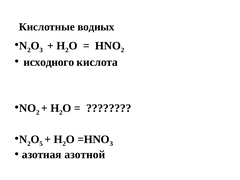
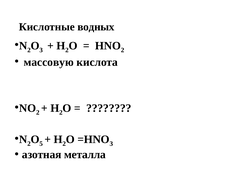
исходного: исходного -> массовую (49, 62)
азотной: азотной -> металла (85, 154)
